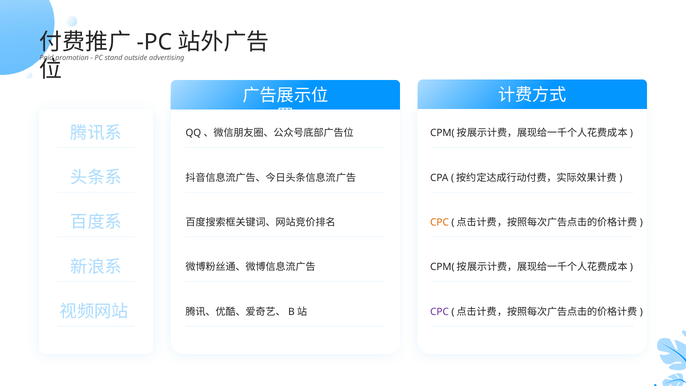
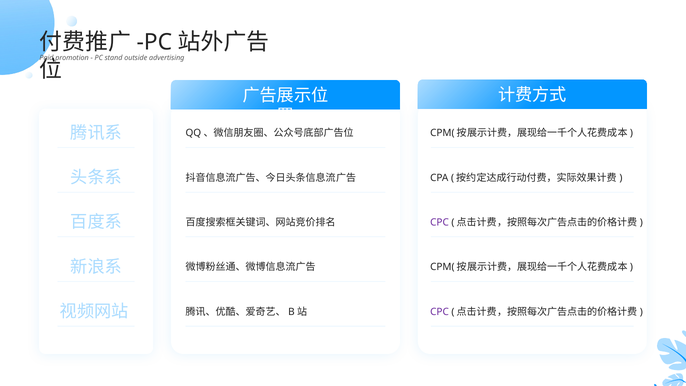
CPC colour: orange -> purple (439, 222)
